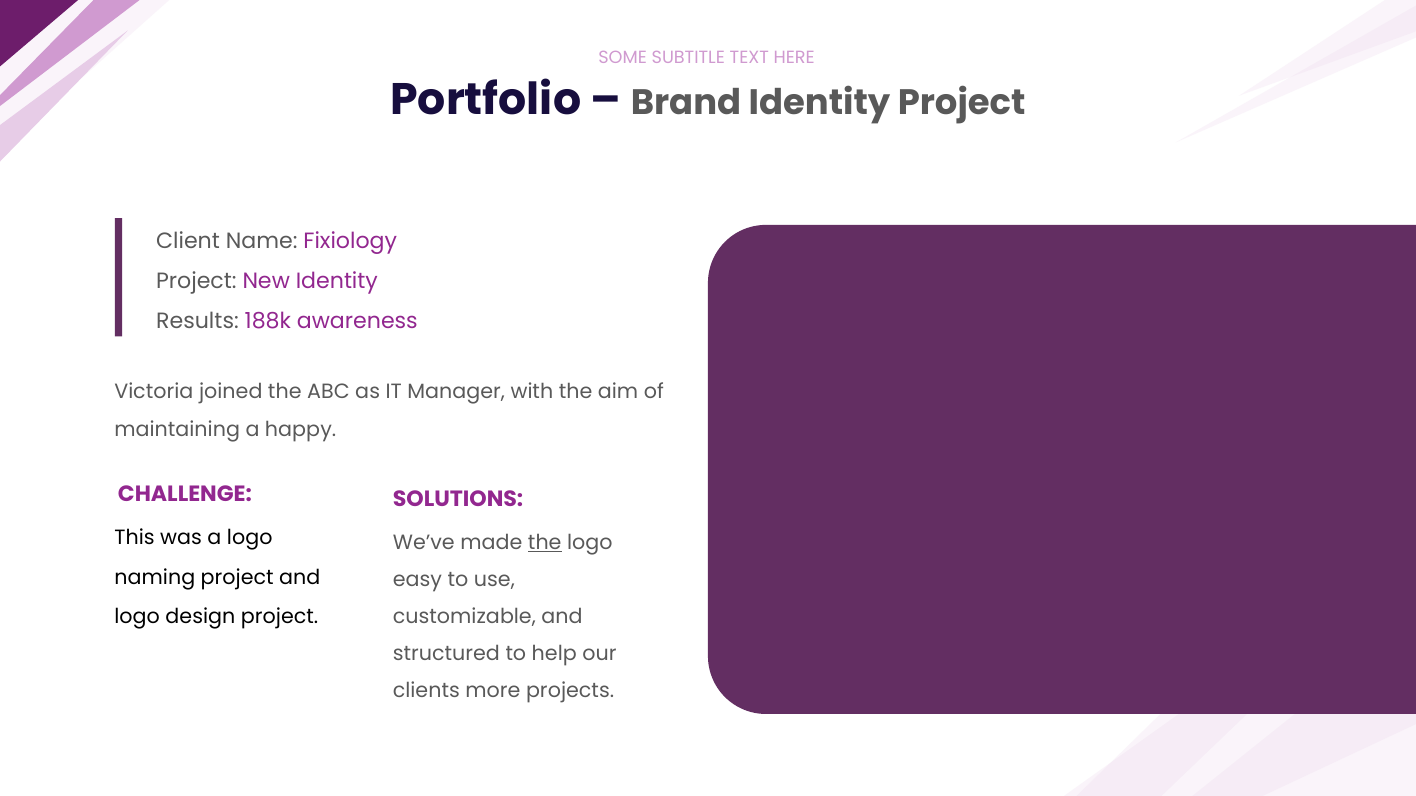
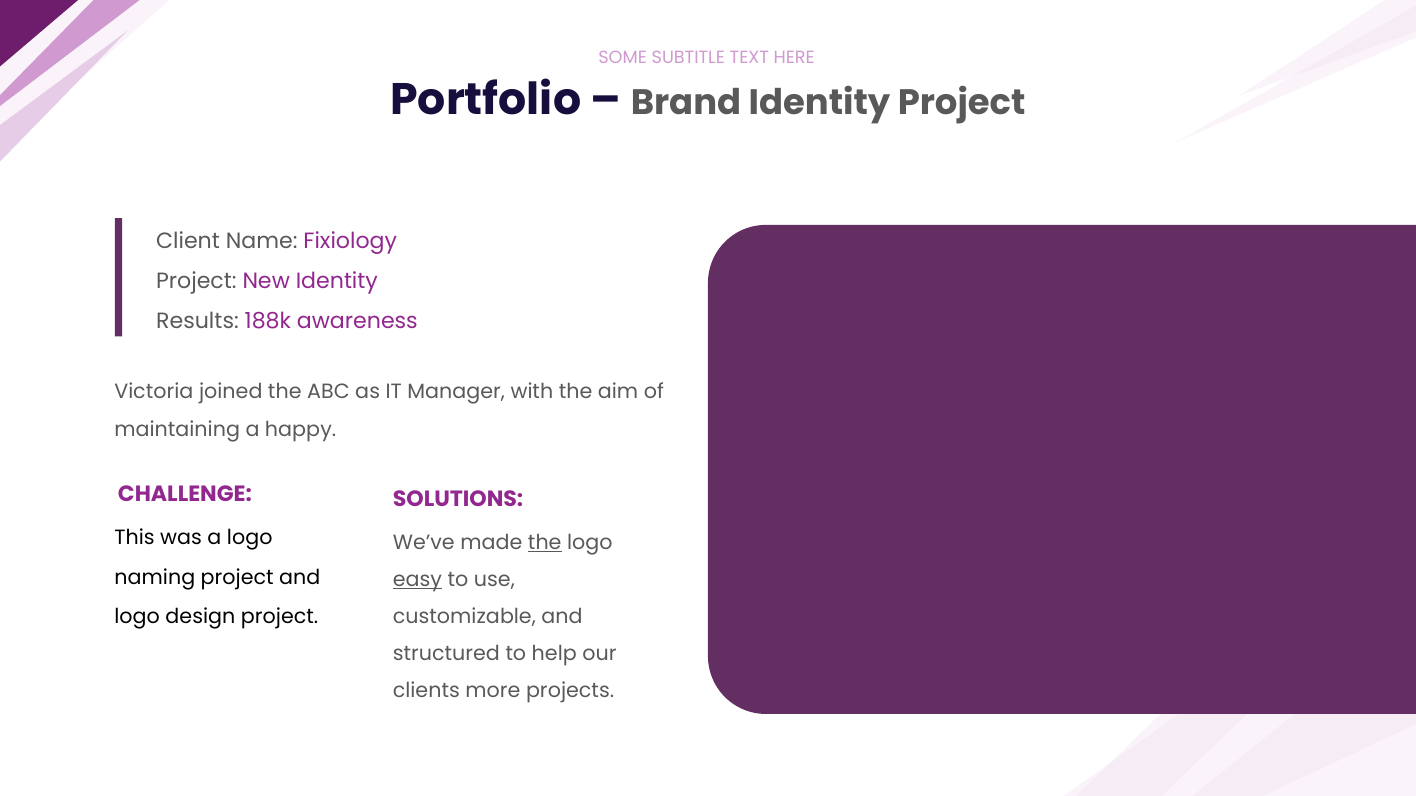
easy underline: none -> present (417, 580)
